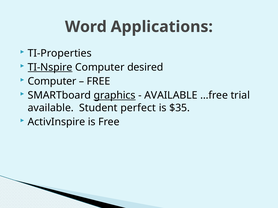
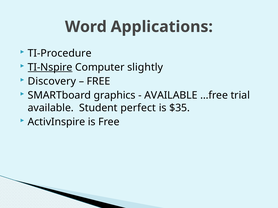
TI-Properties: TI-Properties -> TI-Procedure (60, 53)
desired: desired -> slightly (145, 67)
Computer: Computer -> Discovery (52, 82)
graphics underline: present -> none (115, 96)
